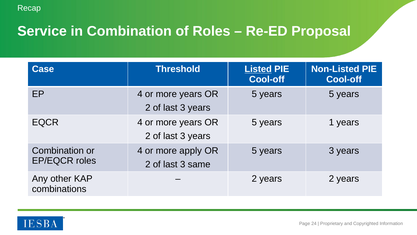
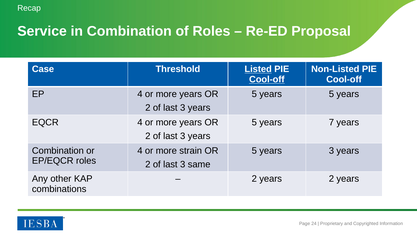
Cool-off underline: none -> present (267, 79)
1: 1 -> 7 (331, 122)
apply: apply -> strain (191, 150)
